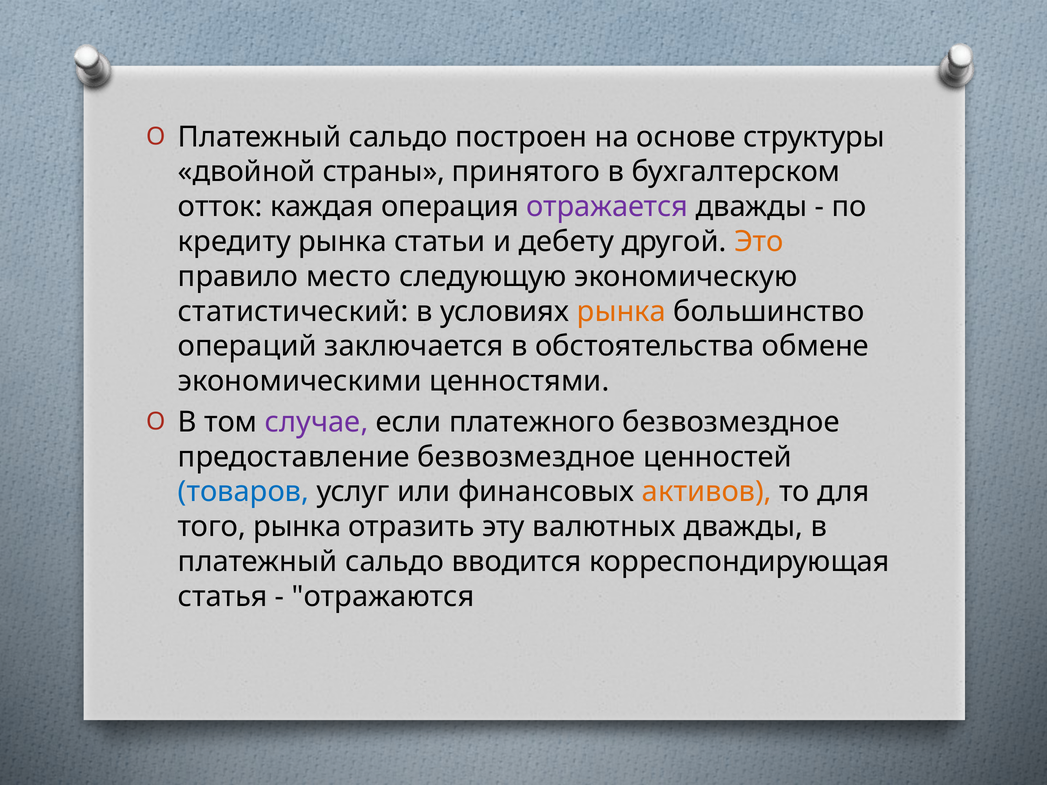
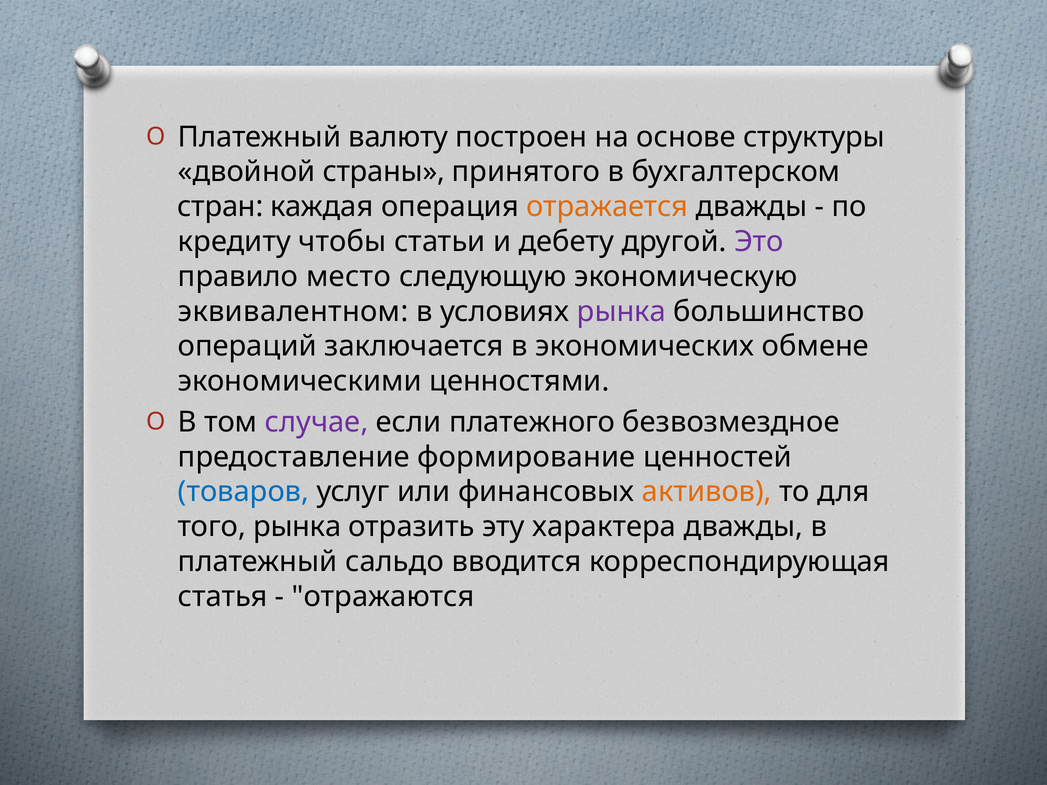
сальдо: сальдо -> валюту (398, 137)
отток: отток -> стран (220, 207)
отражается colour: purple -> orange (607, 207)
кредиту рынка: рынка -> чтобы (342, 242)
Это colour: orange -> purple (759, 242)
статистический: статистический -> эквивалентном (293, 312)
рынка colour: orange -> purple (621, 312)
обстоятельства: обстоятельства -> экономических (645, 346)
предоставление безвозмездное: безвозмездное -> формирование (526, 457)
валютных: валютных -> характера (604, 527)
